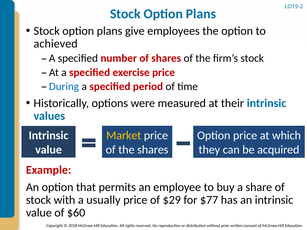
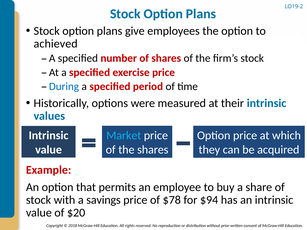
Market colour: yellow -> light blue (124, 136)
usually: usually -> savings (104, 200)
$29: $29 -> $78 (172, 200)
$77: $77 -> $94 (209, 200)
$60: $60 -> $20 (76, 213)
